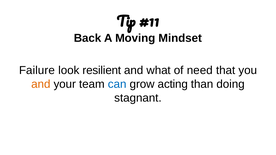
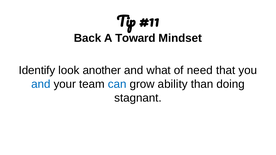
Moving: Moving -> Toward (135, 38)
Failure: Failure -> Identify (37, 70)
resilient: resilient -> another (102, 70)
and colour: orange -> blue (41, 84)
acting: acting -> ability (173, 84)
